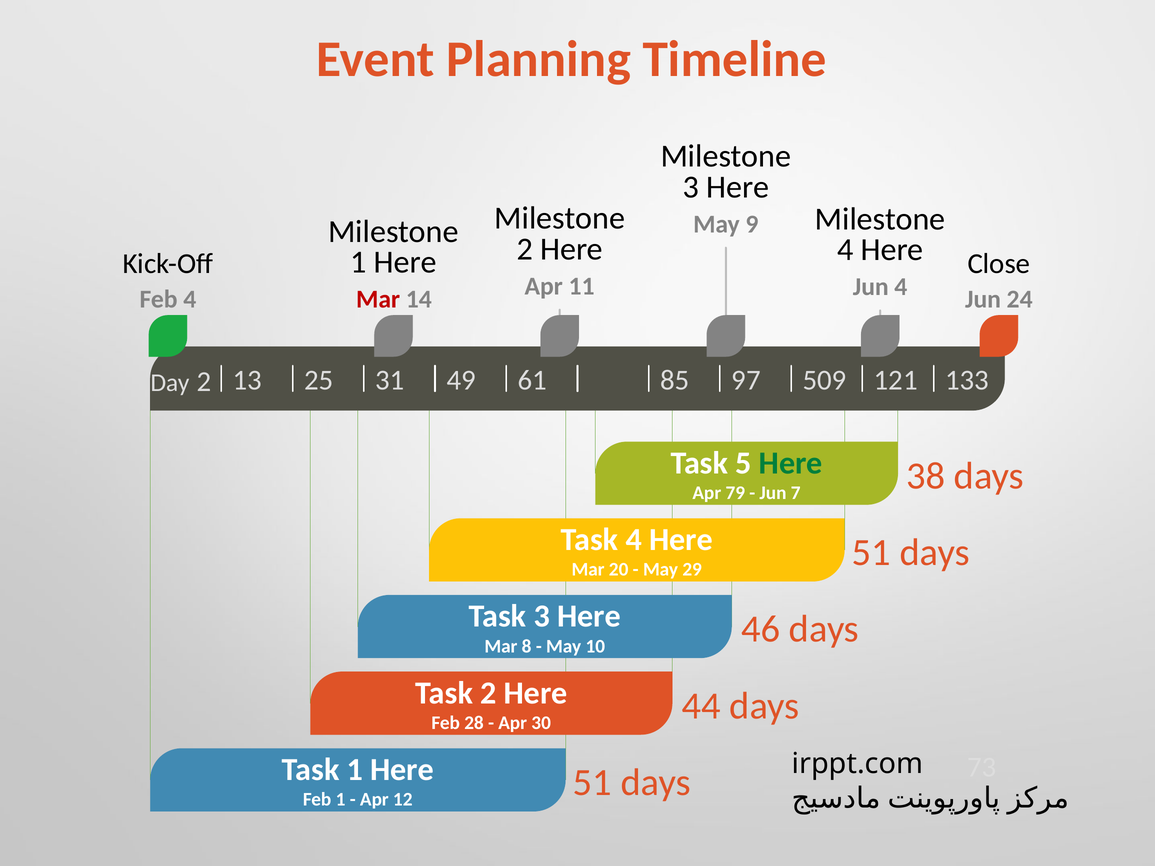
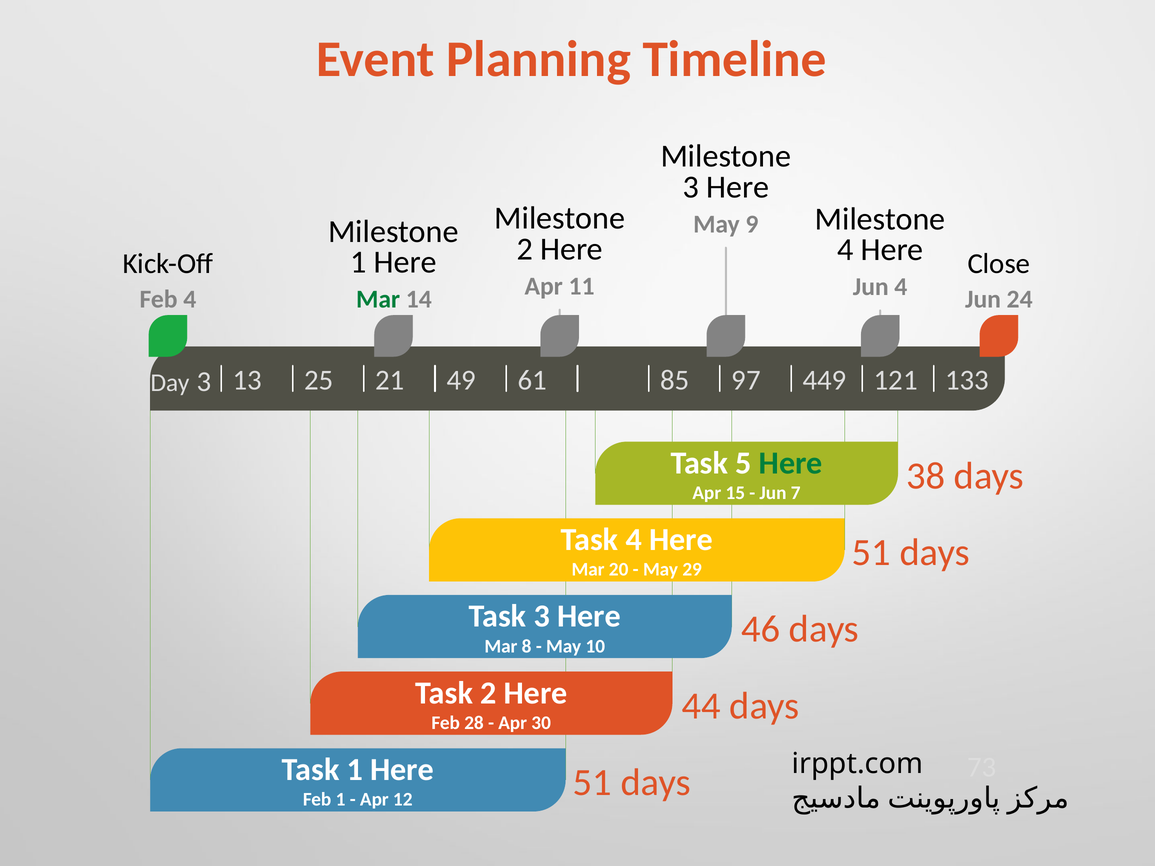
Mar colour: red -> green (378, 300)
509: 509 -> 449 (825, 381)
Day 2: 2 -> 3 (204, 382)
31: 31 -> 21 (390, 381)
79: 79 -> 15 (735, 493)
